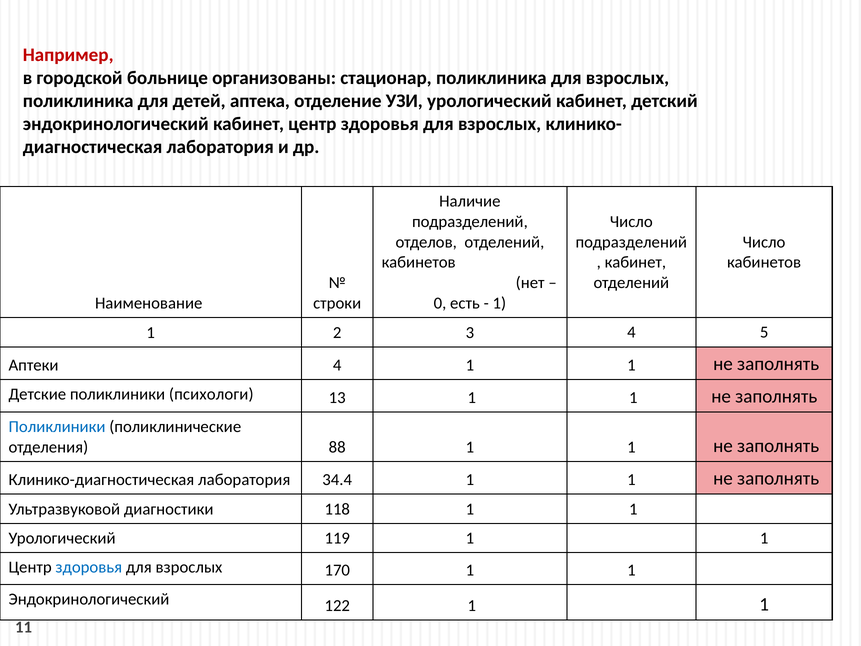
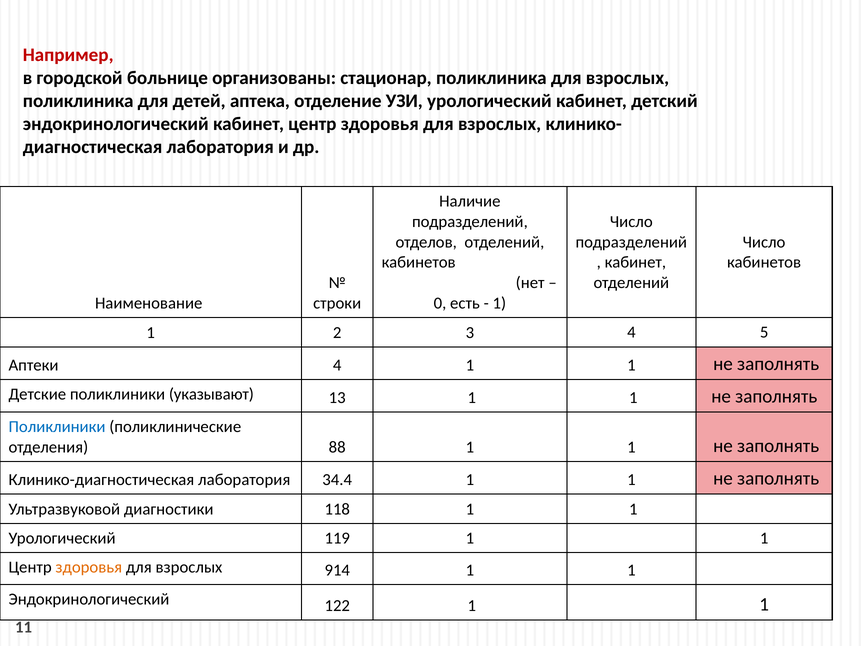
психологи: психологи -> указывают (211, 394)
здоровья colour: blue -> orange (89, 567)
170: 170 -> 914 (337, 570)
